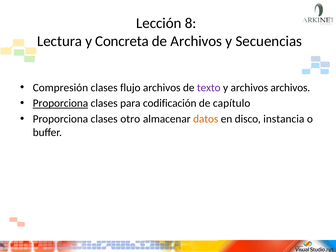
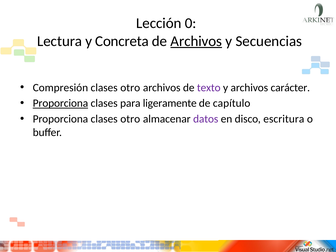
8: 8 -> 0 (191, 23)
Archivos underline: none -> present (196, 41)
flujo: flujo -> otro (130, 88)
archivos archivos: archivos -> carácter (290, 88)
codificación: codificación -> ligeramente (170, 103)
datos colour: orange -> purple (206, 119)
instancia: instancia -> escritura (284, 119)
